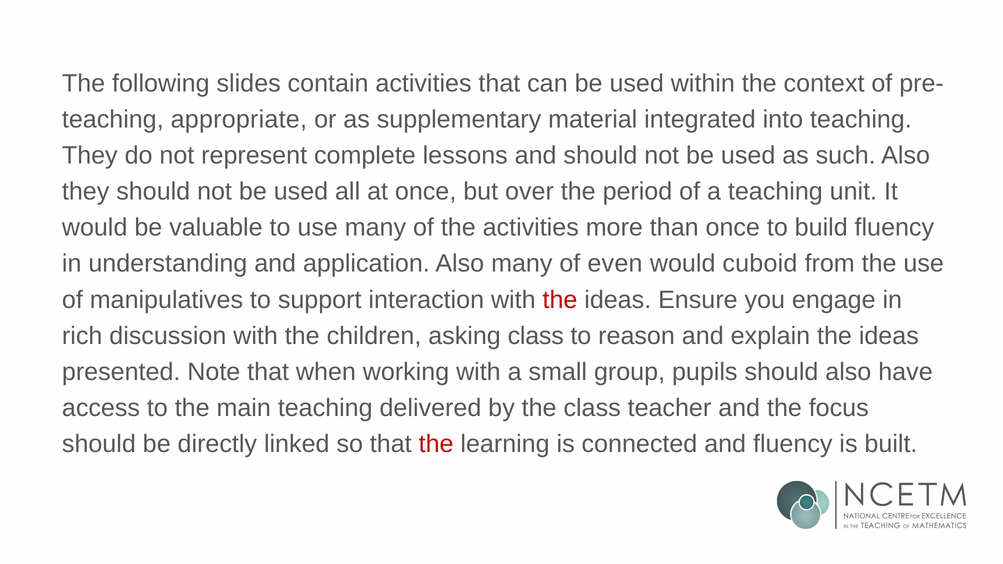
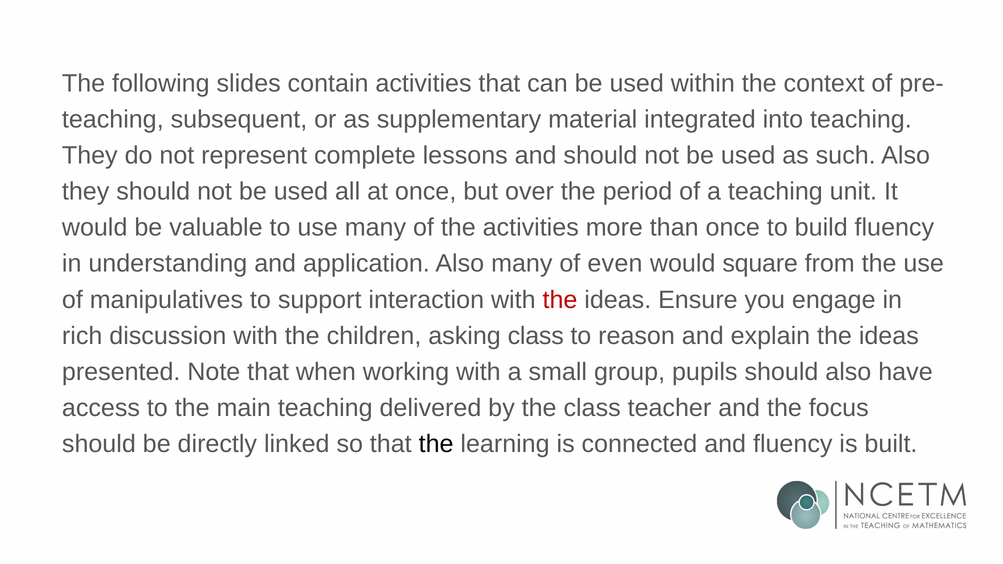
appropriate: appropriate -> subsequent (239, 119)
cuboid: cuboid -> square (760, 264)
the colour: red -> black (436, 444)
